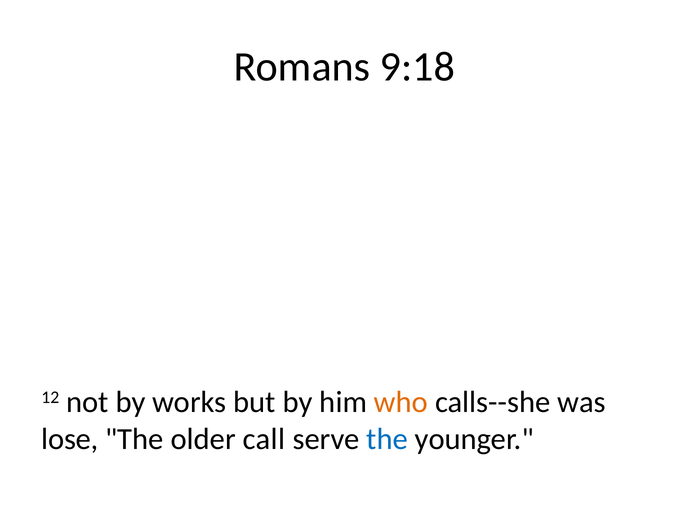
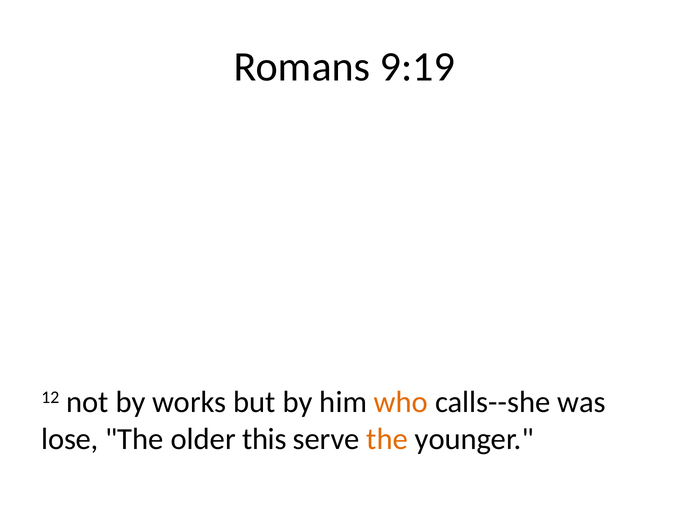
9:18: 9:18 -> 9:19 (417, 67)
call: call -> this (264, 439)
the colour: blue -> orange (387, 439)
